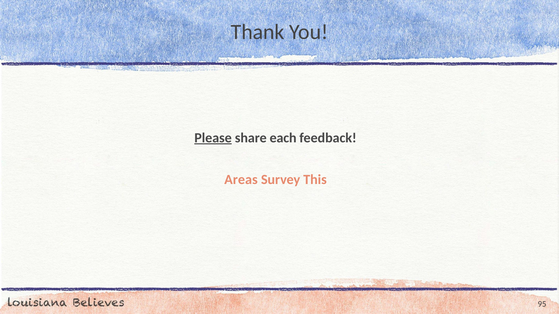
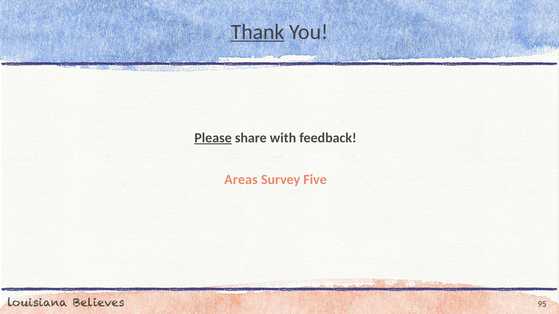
Thank underline: none -> present (258, 32)
each: each -> with (283, 138)
This: This -> Five (315, 180)
